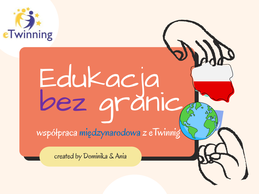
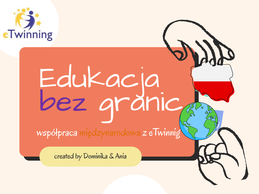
międzynarodowa colour: blue -> orange (110, 132)
